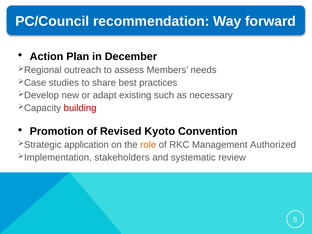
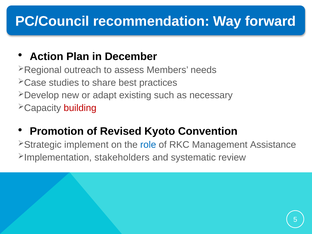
application: application -> implement (86, 145)
role colour: orange -> blue (148, 145)
Authorized: Authorized -> Assistance (273, 145)
